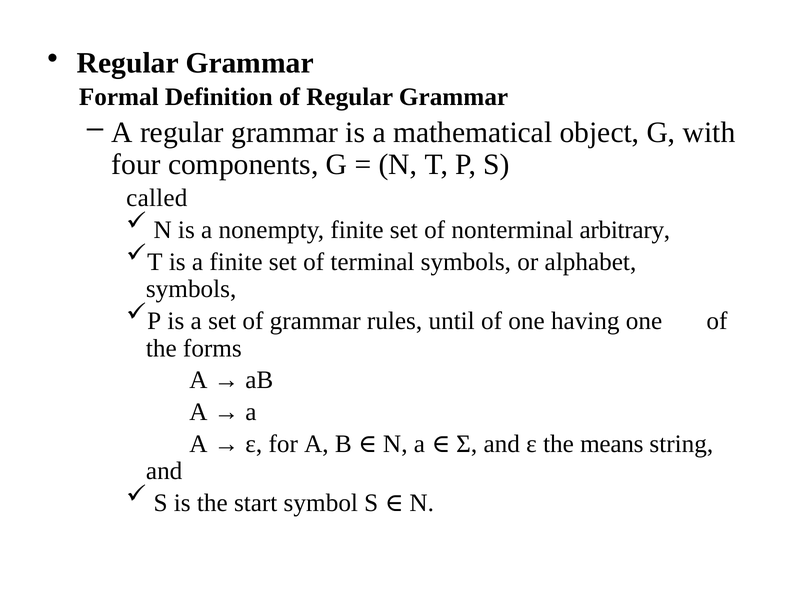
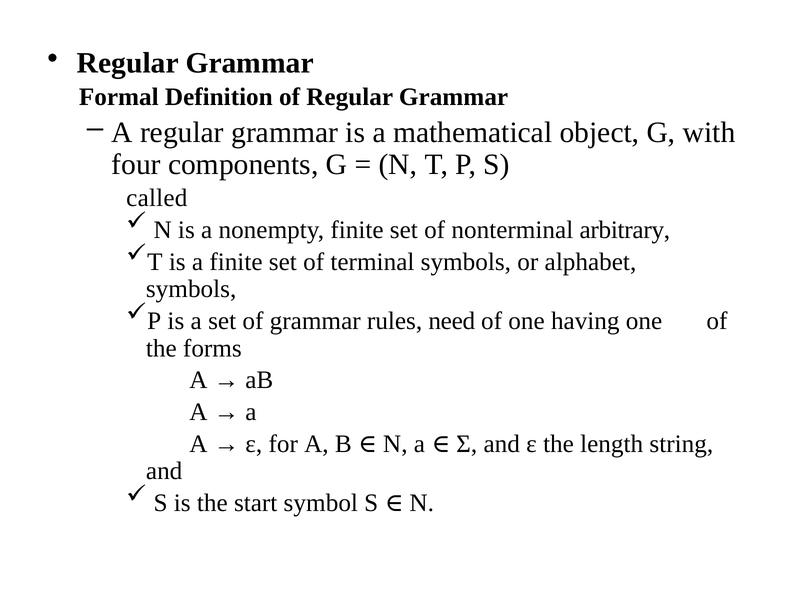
until: until -> need (452, 321)
means: means -> length (612, 444)
